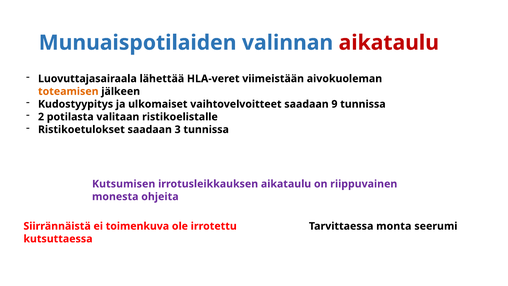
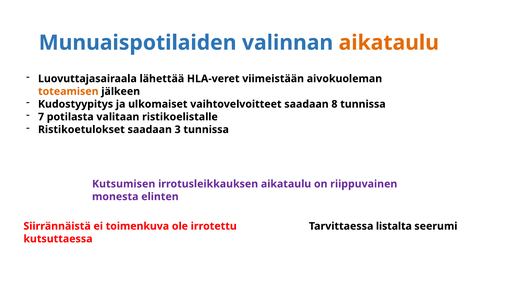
aikataulu colour: red -> orange (389, 43)
9: 9 -> 8 (334, 104)
2: 2 -> 7 (41, 117)
ohjeita: ohjeita -> elinten (160, 196)
monta: monta -> listalta (394, 226)
